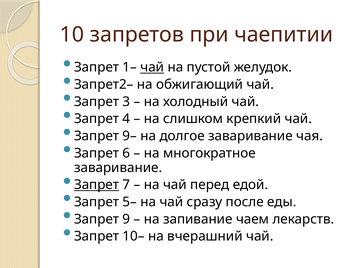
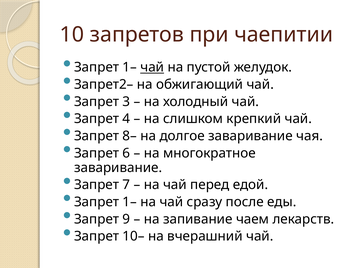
9–: 9– -> 8– (130, 136)
Запрет underline: present -> none (97, 185)
5–: 5– -> 1– (130, 202)
